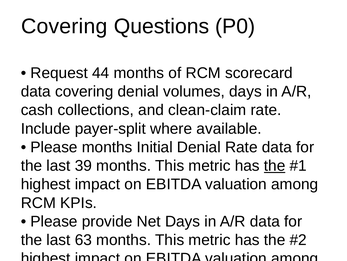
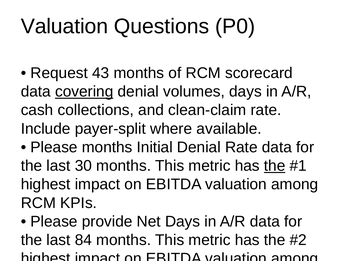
Covering: Covering -> Valuation (64, 26)
44: 44 -> 43 (101, 73)
covering underline: none -> present (84, 91)
39: 39 -> 30 (83, 165)
63: 63 -> 84 (83, 239)
